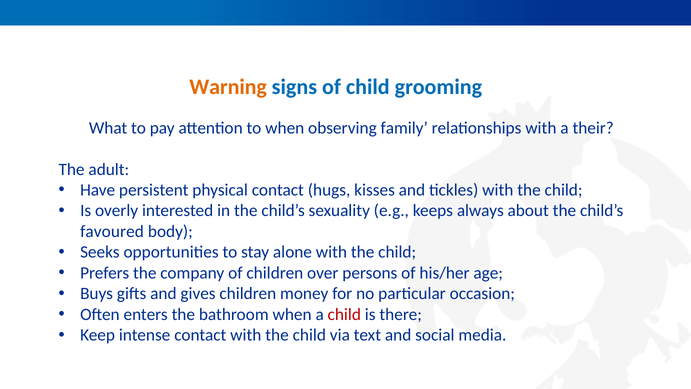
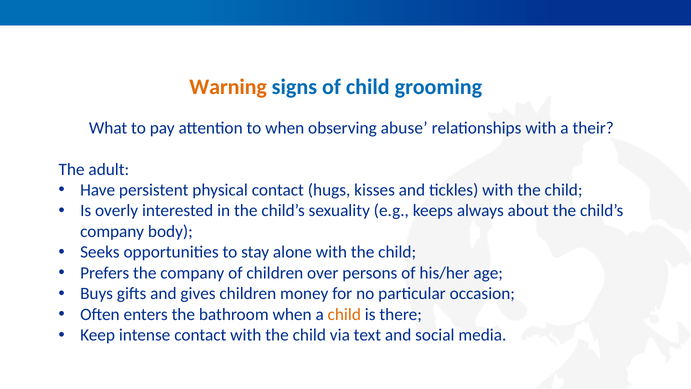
family: family -> abuse (404, 128)
favoured: favoured -> company (112, 231)
child colour: red -> orange (344, 314)
